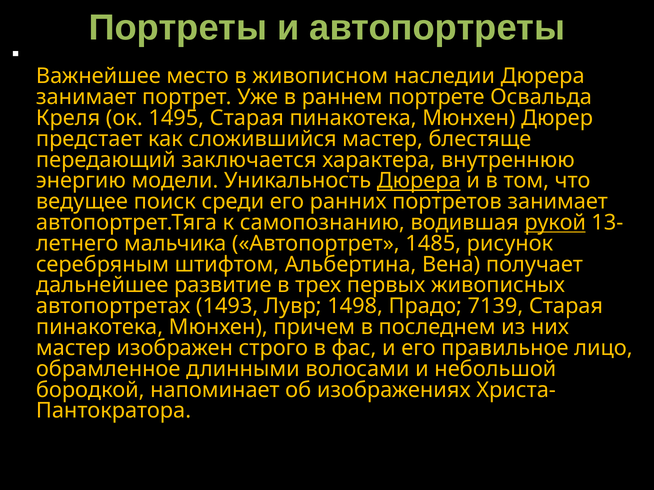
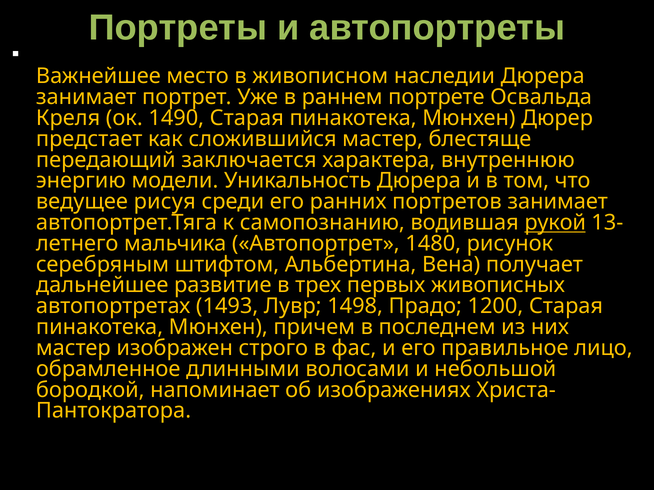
1495: 1495 -> 1490 (176, 118)
Дюрера underline: present -> none (419, 181)
поиск: поиск -> рисуя (165, 202)
1485: 1485 -> 1480 (433, 244)
7139: 7139 -> 1200 (495, 307)
